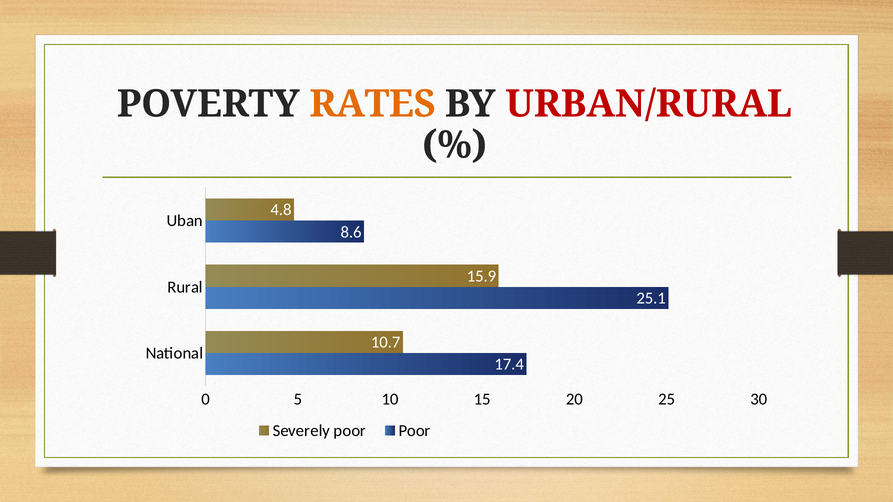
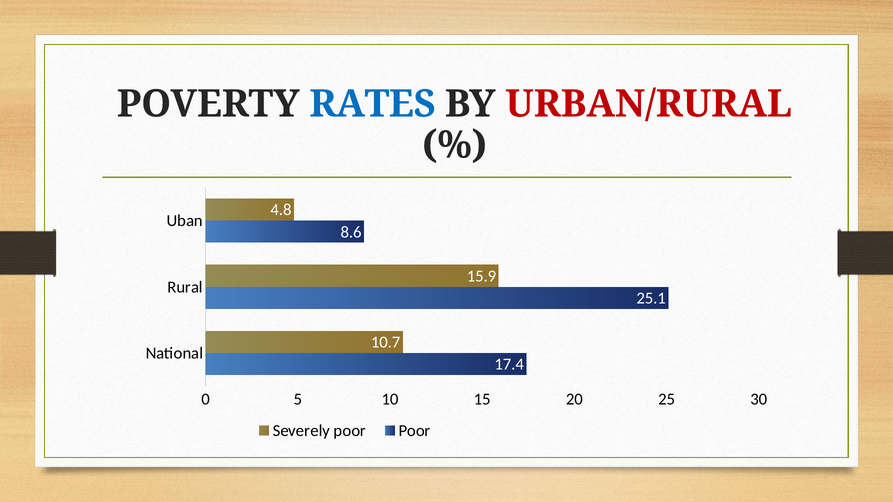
RATES colour: orange -> blue (373, 104)
